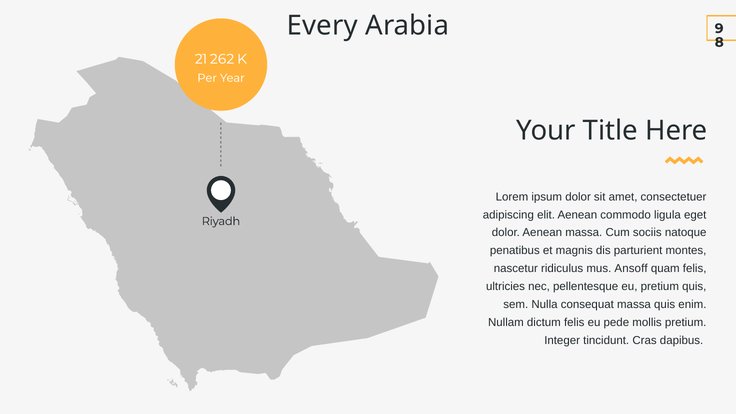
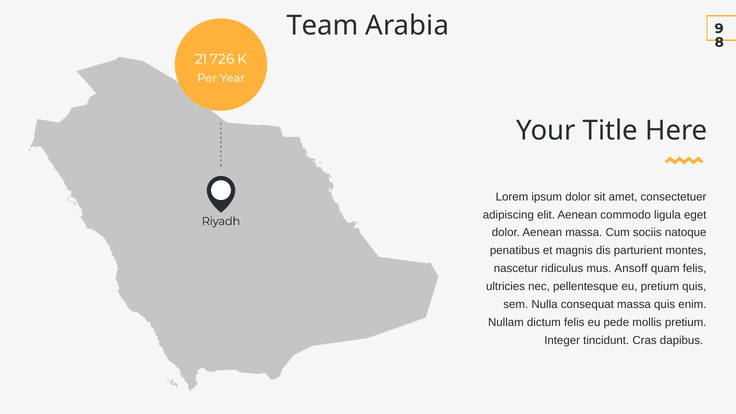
Every: Every -> Team (322, 25)
262: 262 -> 726 (222, 59)
